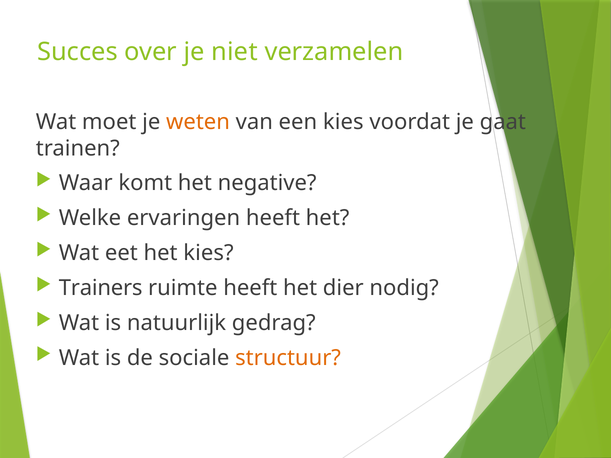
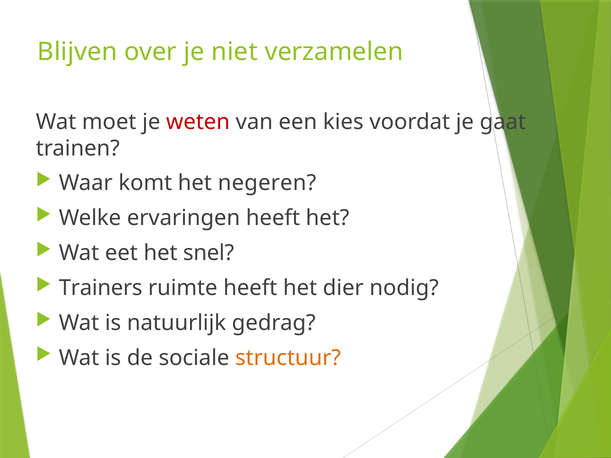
Succes: Succes -> Blijven (77, 52)
weten colour: orange -> red (198, 122)
negative: negative -> negeren (267, 183)
het kies: kies -> snel (209, 253)
